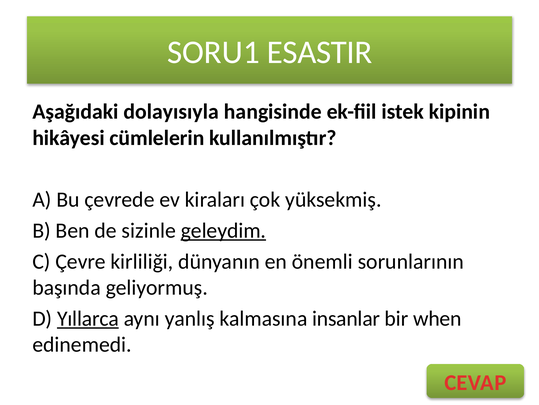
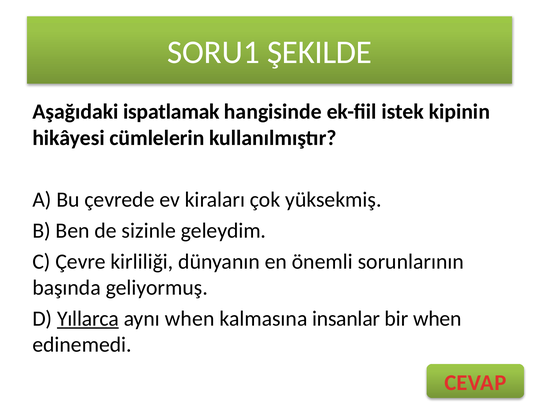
ESASTIR: ESASTIR -> ŞEKILDE (320, 52)
dolayısıyla: dolayısıyla -> ispatlamak (171, 112)
geleydim underline: present -> none (223, 230)
aynı yanlış: yanlış -> when (190, 318)
